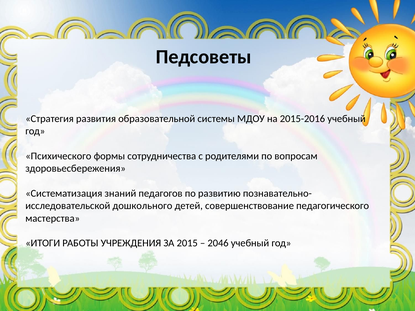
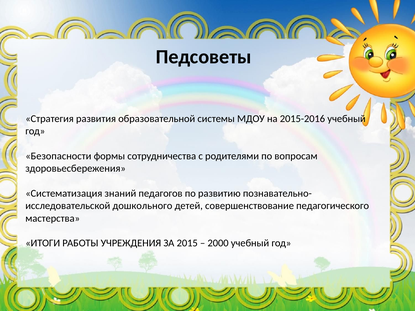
Психического: Психического -> Безопасности (58, 156)
2046: 2046 -> 2000 (218, 243)
